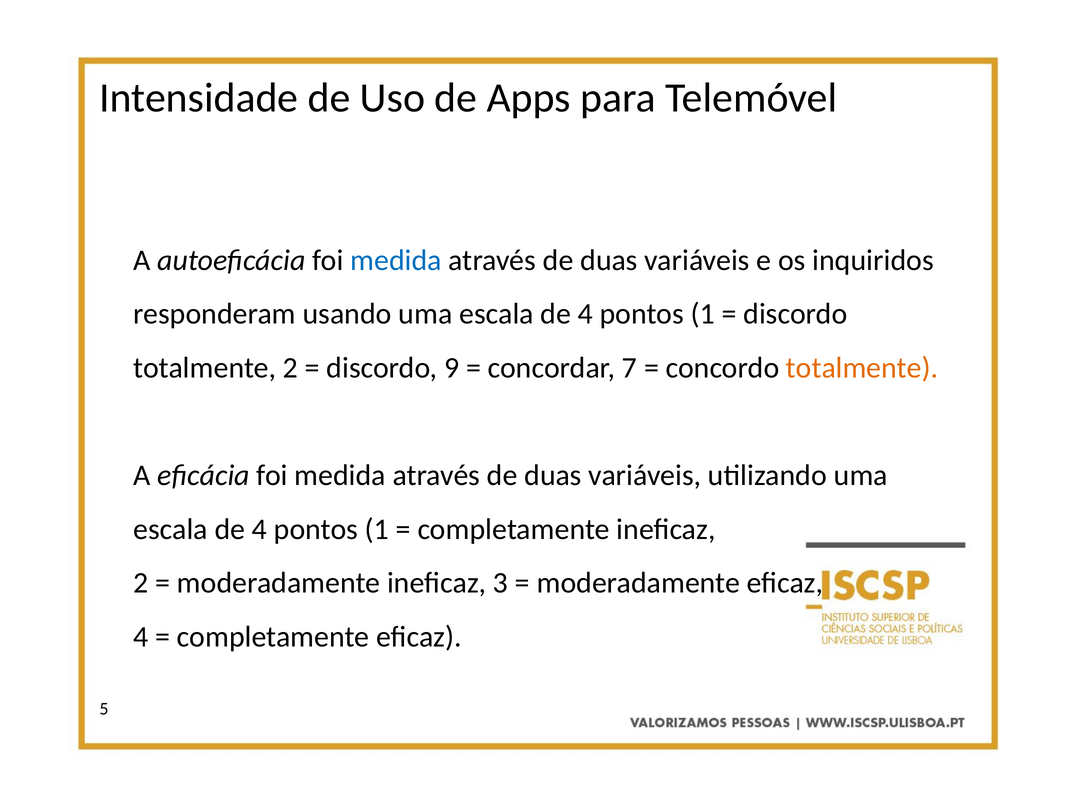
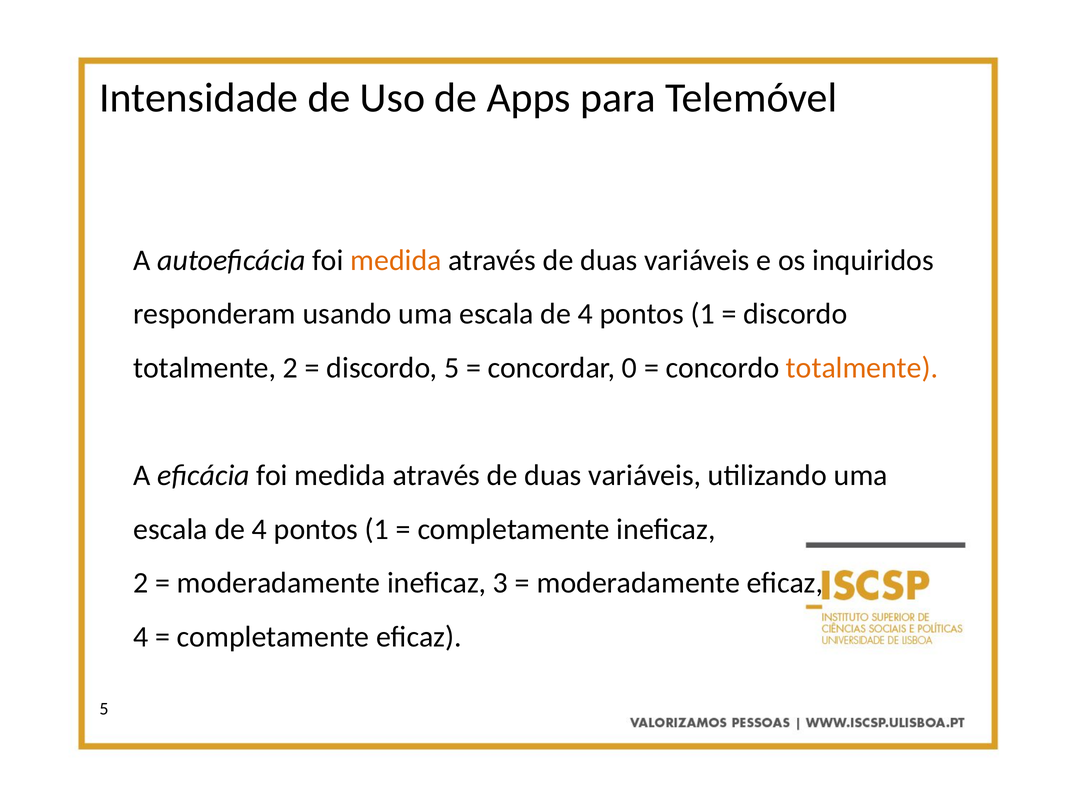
medida colour: blue -> orange (396, 260)
discordo 9: 9 -> 5 (452, 368)
7: 7 -> 0 (630, 368)
